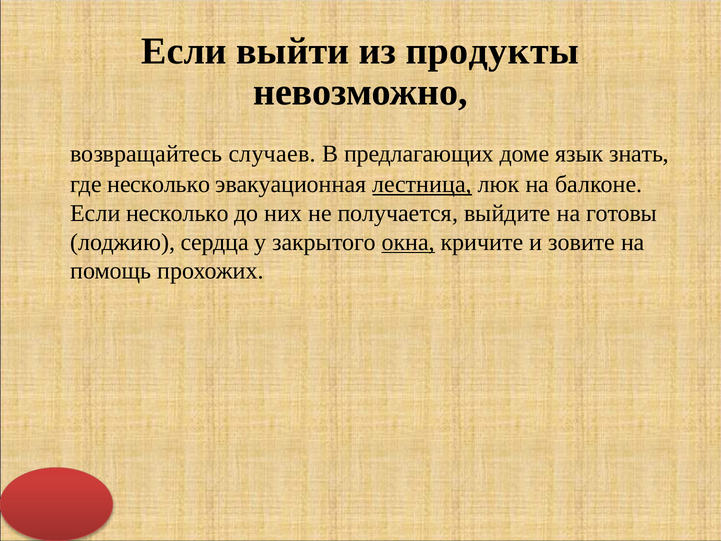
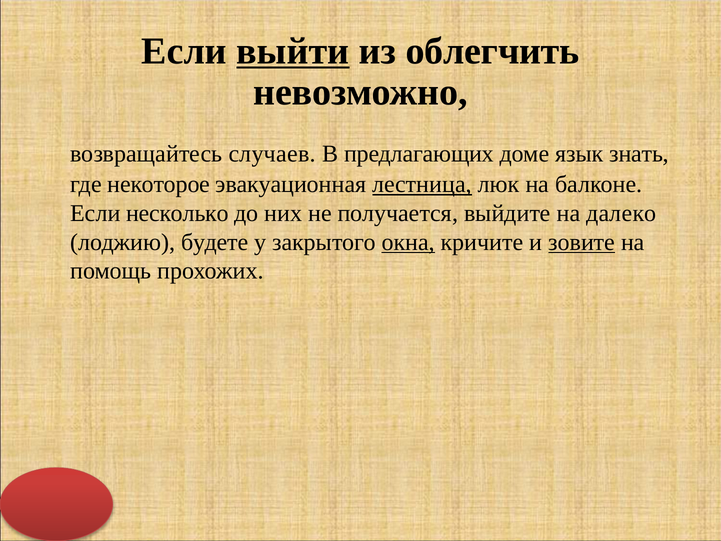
выйти underline: none -> present (293, 51)
продукты: продукты -> облегчить (493, 51)
где несколько: несколько -> некоторое (159, 184)
готовы: готовы -> далеко (621, 213)
сердца: сердца -> будете (215, 242)
зовите underline: none -> present (582, 242)
